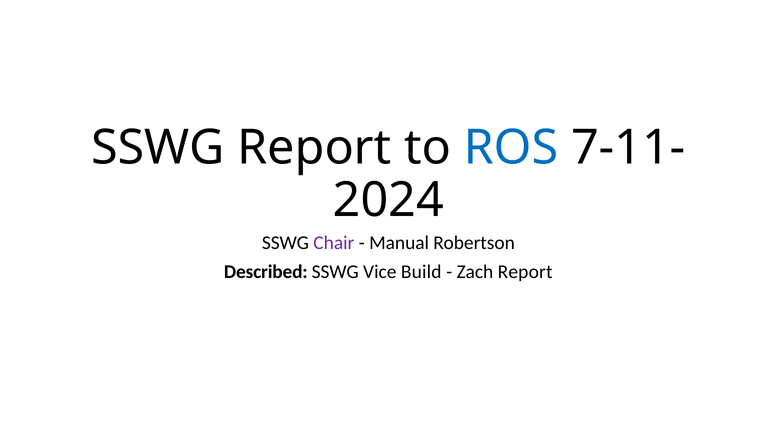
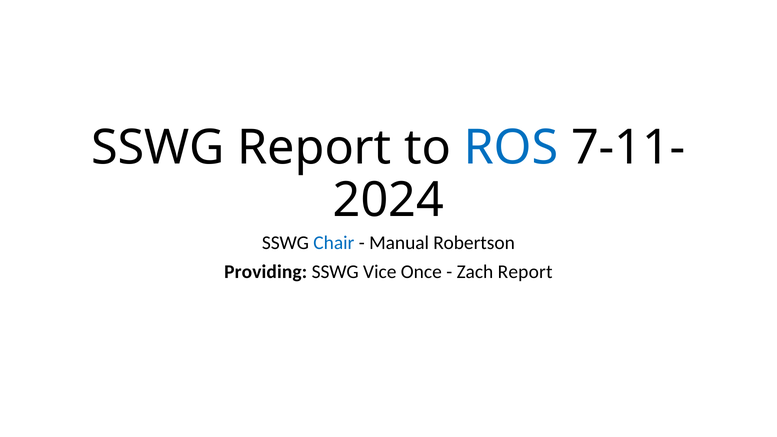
Chair colour: purple -> blue (334, 243)
Described: Described -> Providing (266, 272)
Build: Build -> Once (421, 272)
